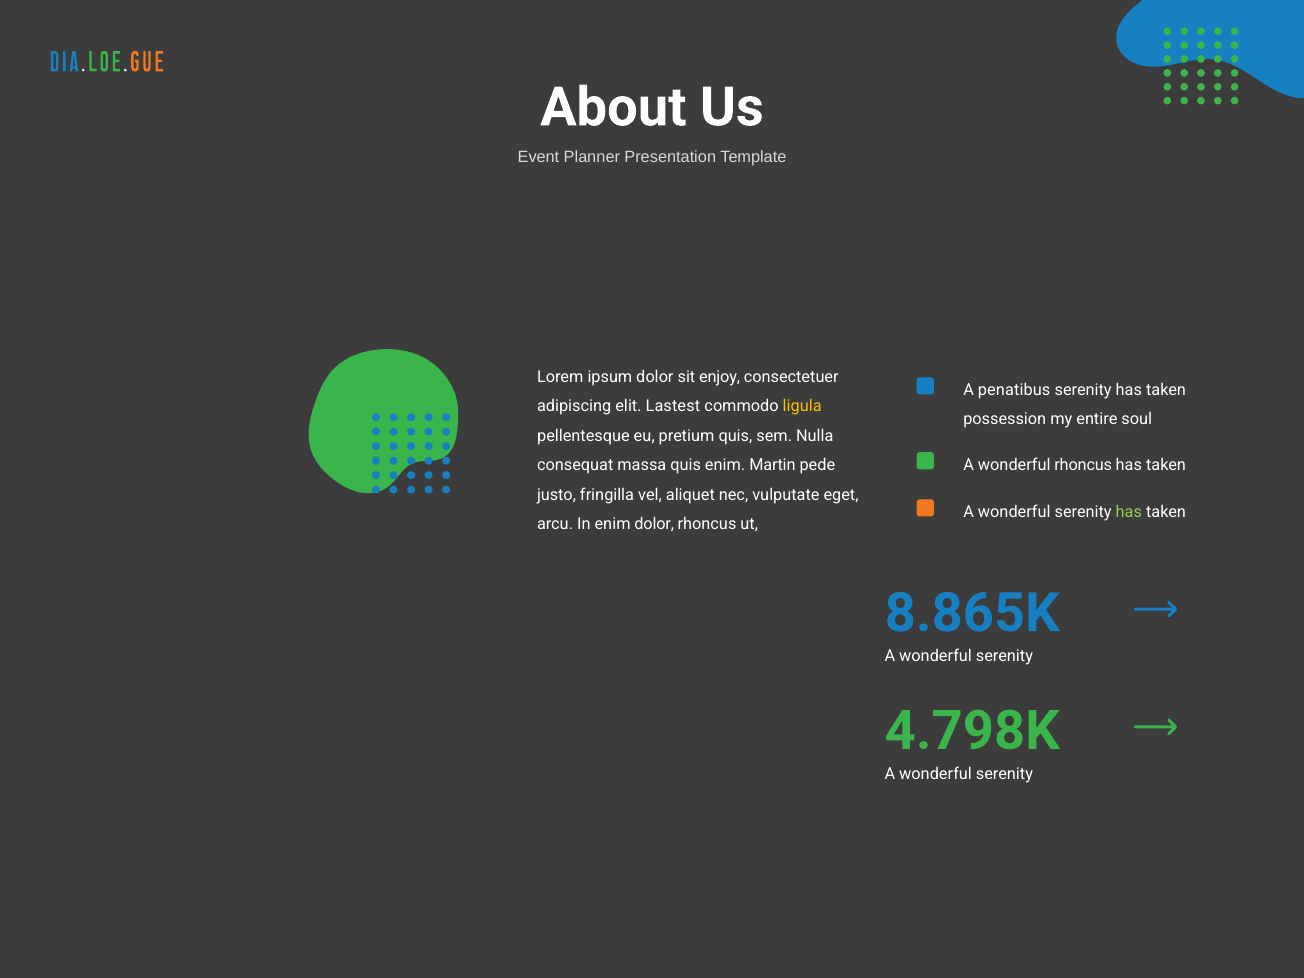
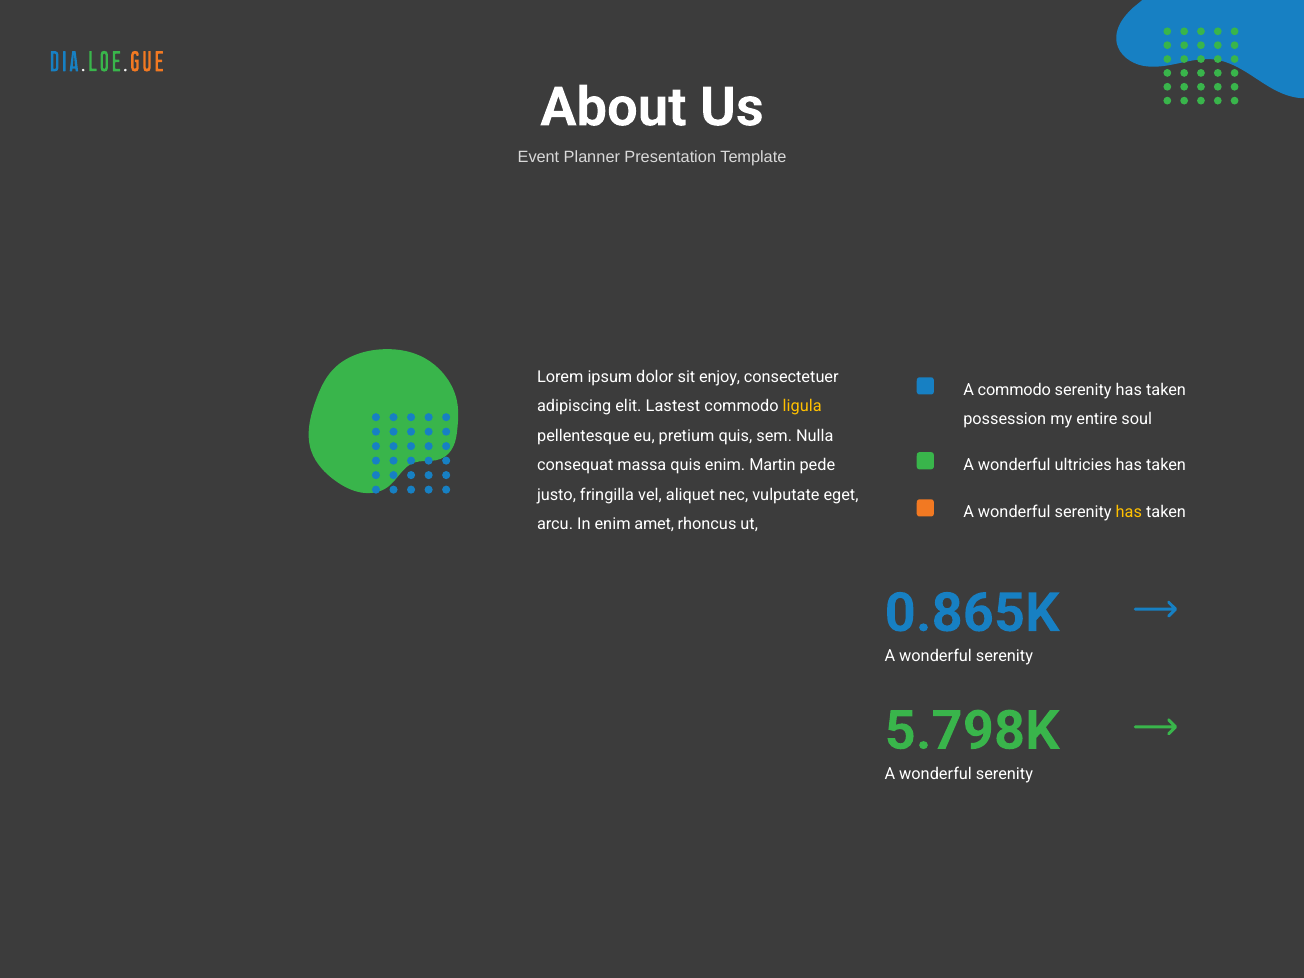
A penatibus: penatibus -> commodo (1014, 390)
wonderful rhoncus: rhoncus -> ultricies (1083, 465)
has colour: light green -> yellow (1129, 512)
enim dolor: dolor -> amet (654, 524)
8.865K: 8.865K -> 0.865K (972, 613)
4.798K: 4.798K -> 5.798K (972, 731)
